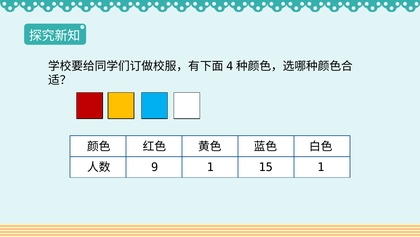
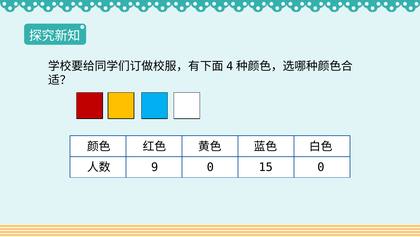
9 1: 1 -> 0 (210, 167)
15 1: 1 -> 0 (321, 167)
